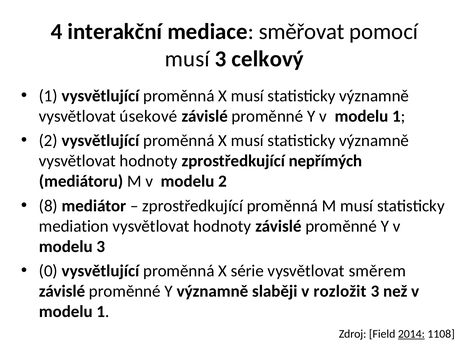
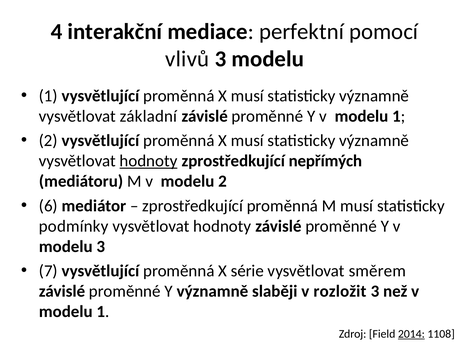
směřovat: směřovat -> perfektní (301, 32)
musí: musí -> vlivů (187, 59)
3 celkový: celkový -> modelu (268, 59)
úsekové: úsekové -> základní (148, 116)
hodnoty underline: none -> present (149, 161)
8: 8 -> 6 (48, 206)
mediation: mediation -> podmínky (74, 226)
0: 0 -> 7 (48, 271)
